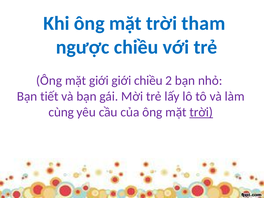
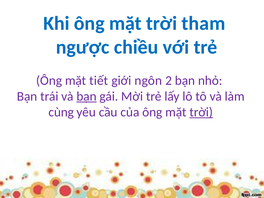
mặt giới: giới -> tiết (99, 81)
giới chiều: chiều -> ngôn (148, 81)
tiết: tiết -> trái (49, 96)
bạn underline: none -> present (86, 96)
